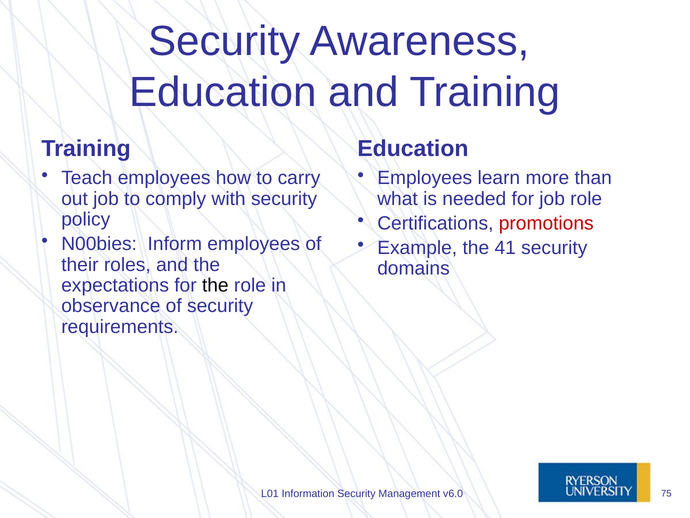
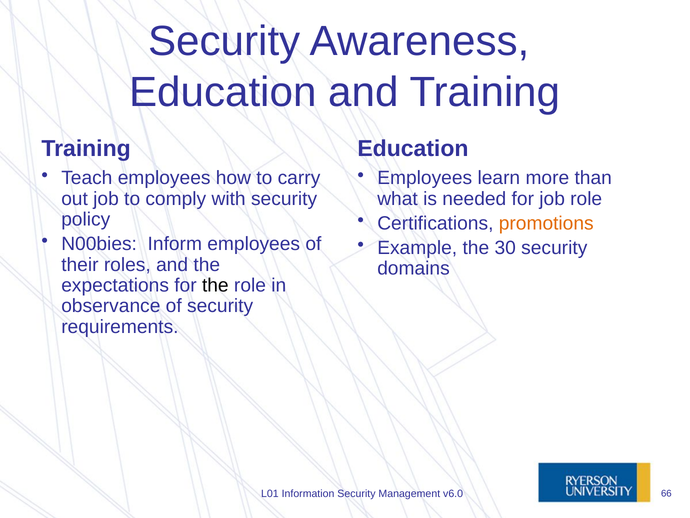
promotions colour: red -> orange (546, 223)
41: 41 -> 30 (505, 248)
75: 75 -> 66 (666, 493)
